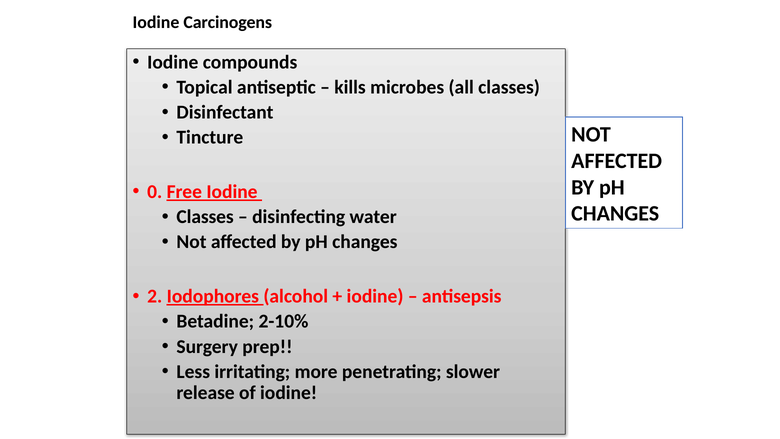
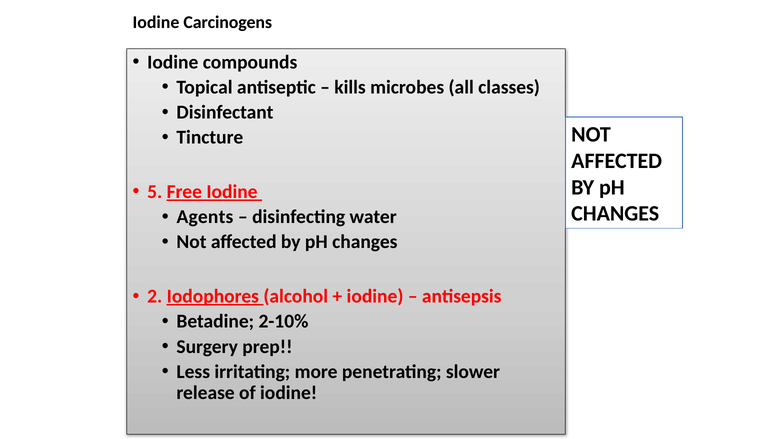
0: 0 -> 5 (155, 192)
Classes: Classes -> Agents (205, 217)
